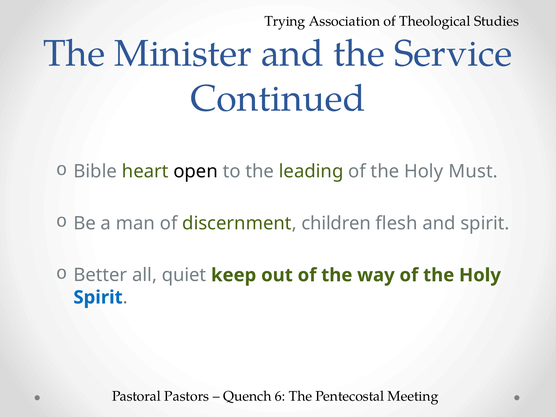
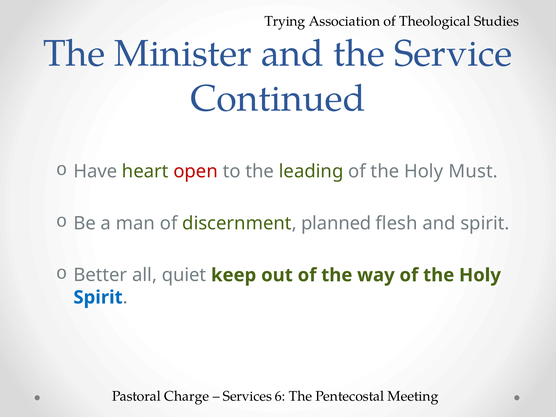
Bible: Bible -> Have (95, 171)
open colour: black -> red (196, 171)
children: children -> planned (336, 223)
Pastors: Pastors -> Charge (187, 396)
Quench: Quench -> Services (247, 396)
